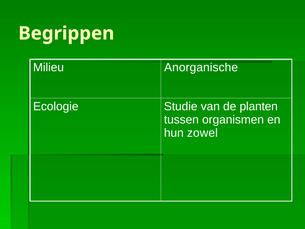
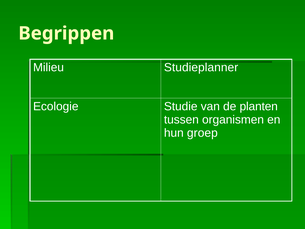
Anorganische: Anorganische -> Studieplanner (201, 67)
zowel: zowel -> groep (202, 133)
